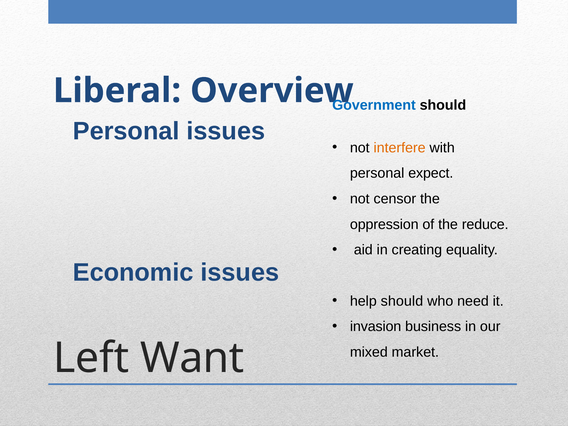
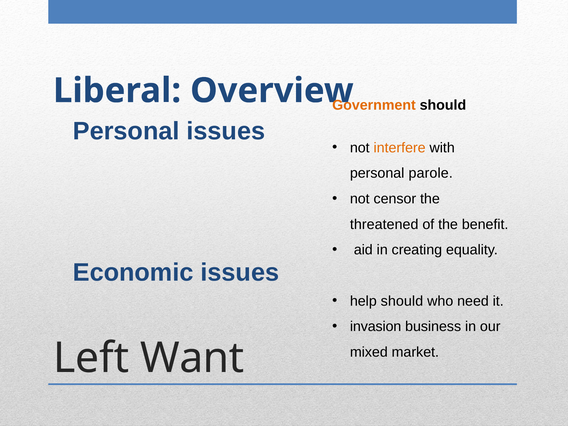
Government colour: blue -> orange (374, 105)
expect: expect -> parole (431, 173)
oppression: oppression -> threatened (384, 224)
reduce: reduce -> benefit (485, 224)
